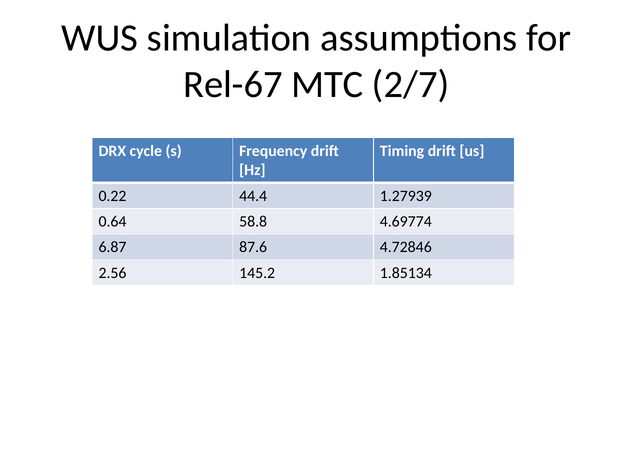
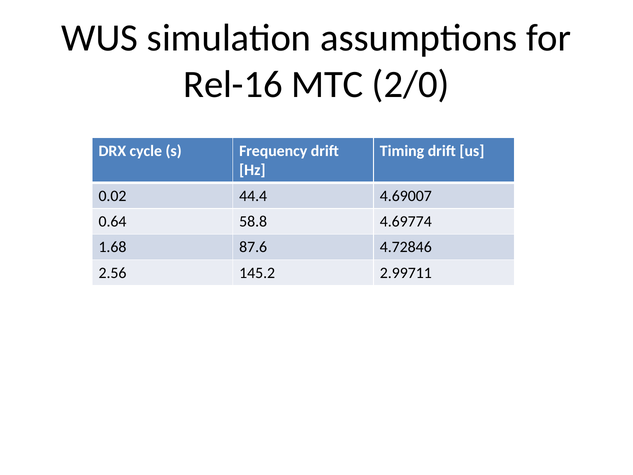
Rel-67: Rel-67 -> Rel-16 (233, 84)
2/7: 2/7 -> 2/0 (411, 84)
0.22: 0.22 -> 0.02 (112, 196)
1.27939: 1.27939 -> 4.69007 (406, 196)
6.87: 6.87 -> 1.68 (112, 247)
1.85134: 1.85134 -> 2.99711 (406, 273)
